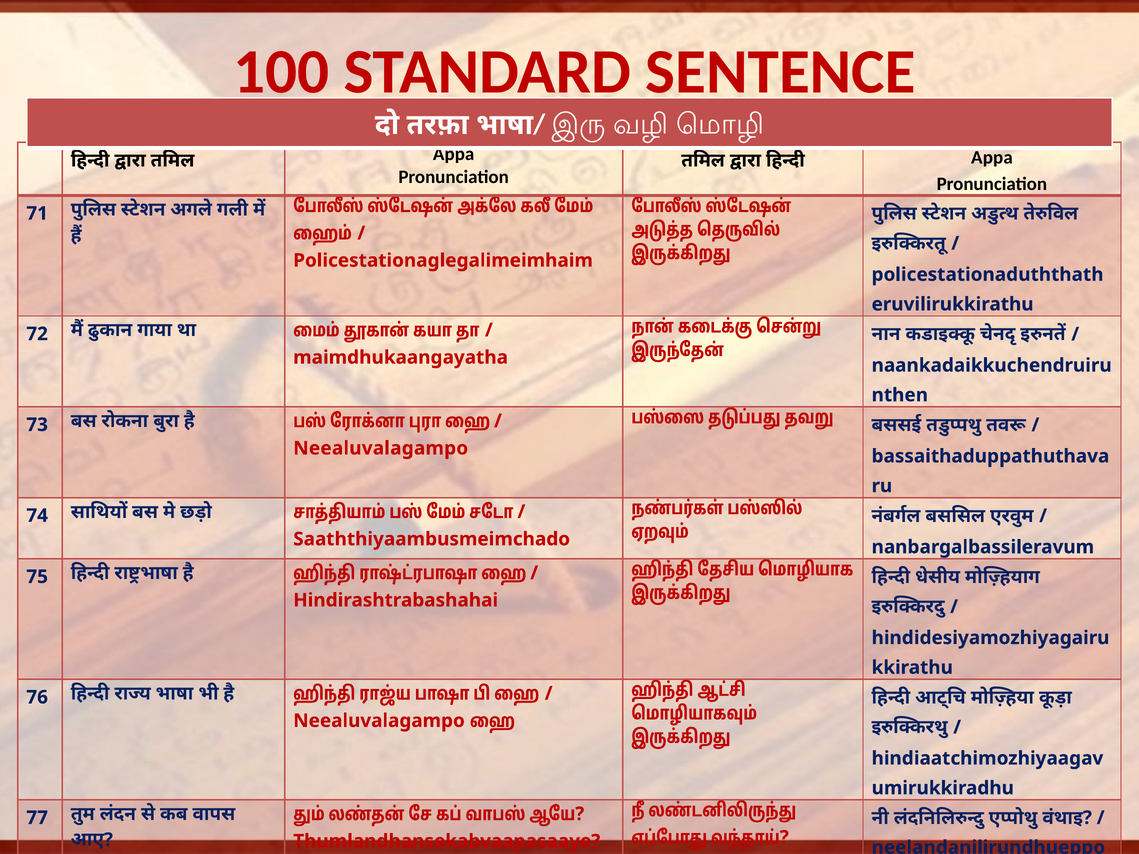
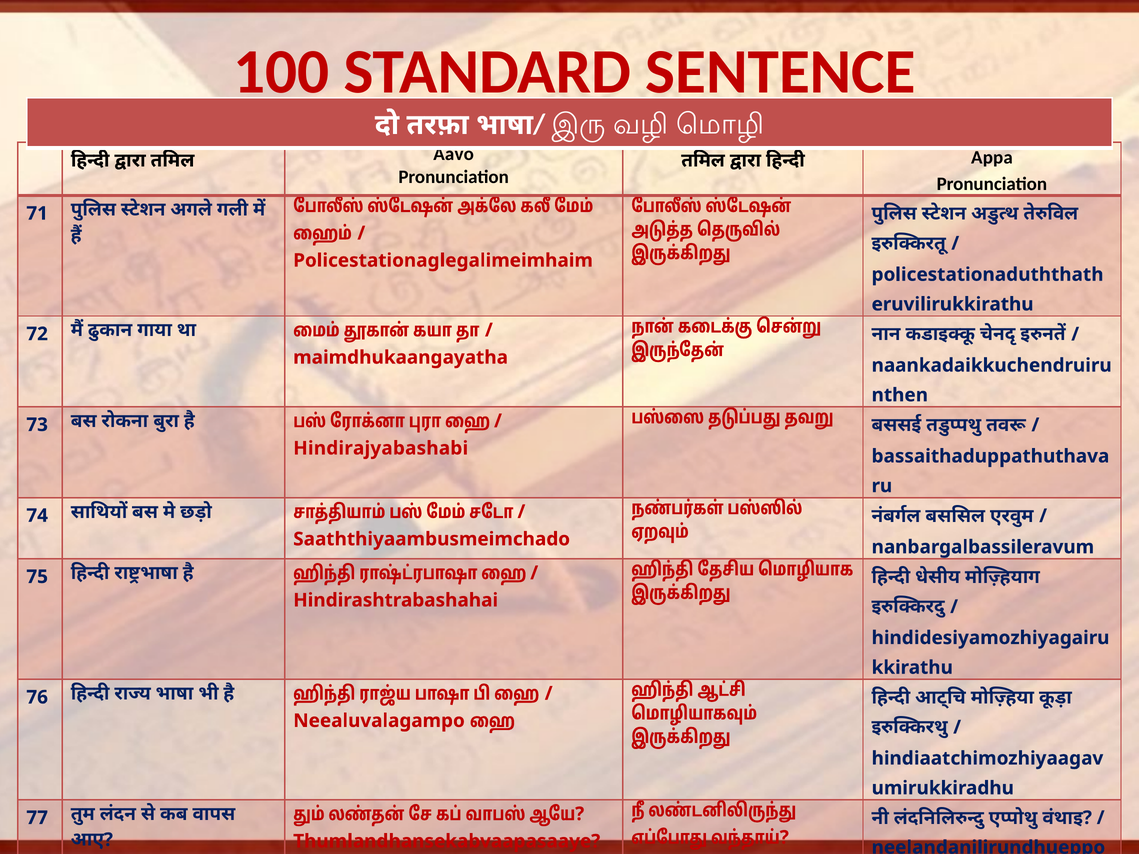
Appa: Appa -> Aavo (454, 154)
Neealuvalagampo: Neealuvalagampo -> Hindirajyabashabi (381, 448)
